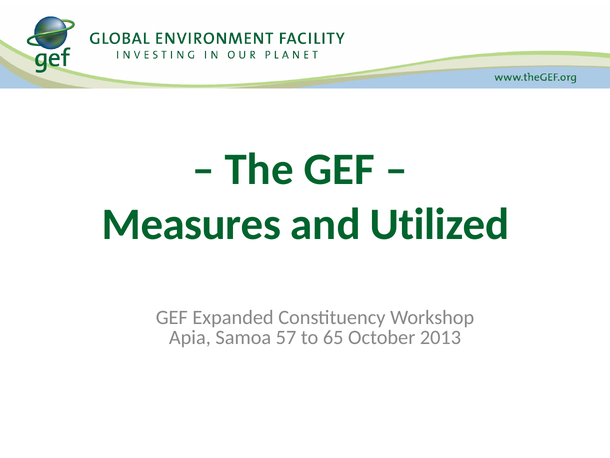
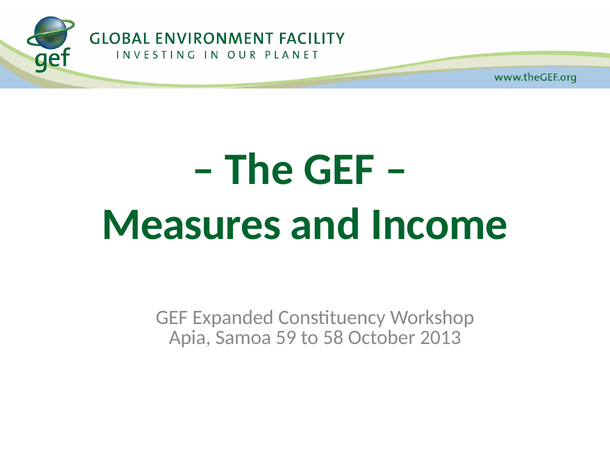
Utilized: Utilized -> Income (439, 224)
57: 57 -> 59 (286, 337)
65: 65 -> 58 (333, 337)
